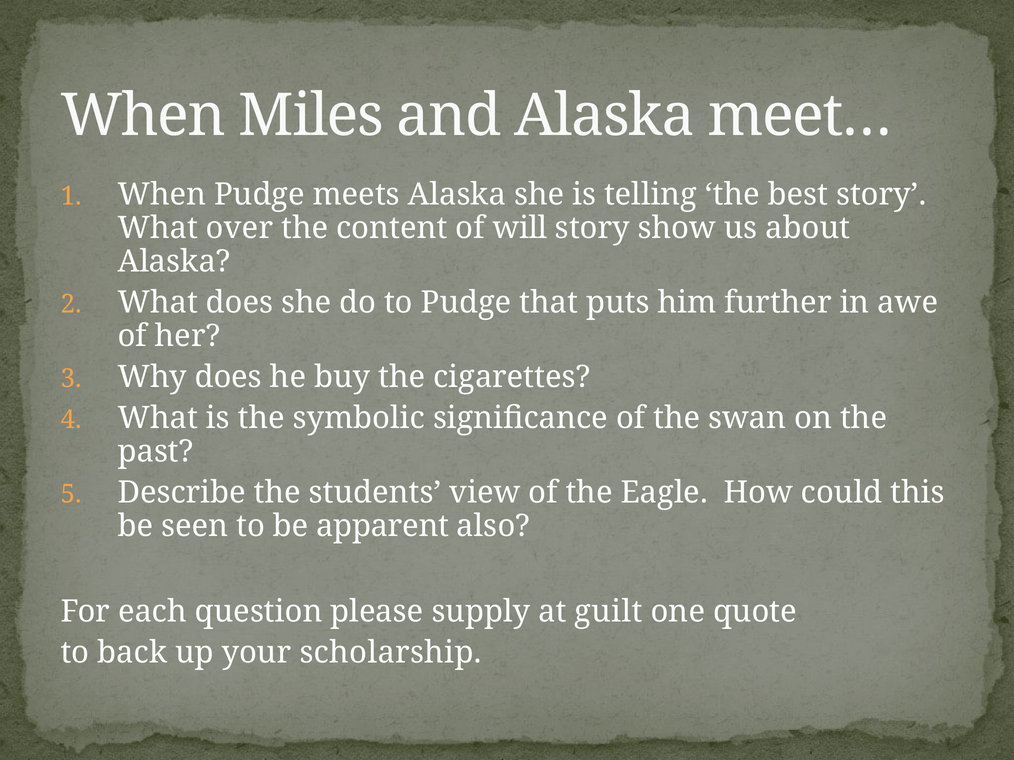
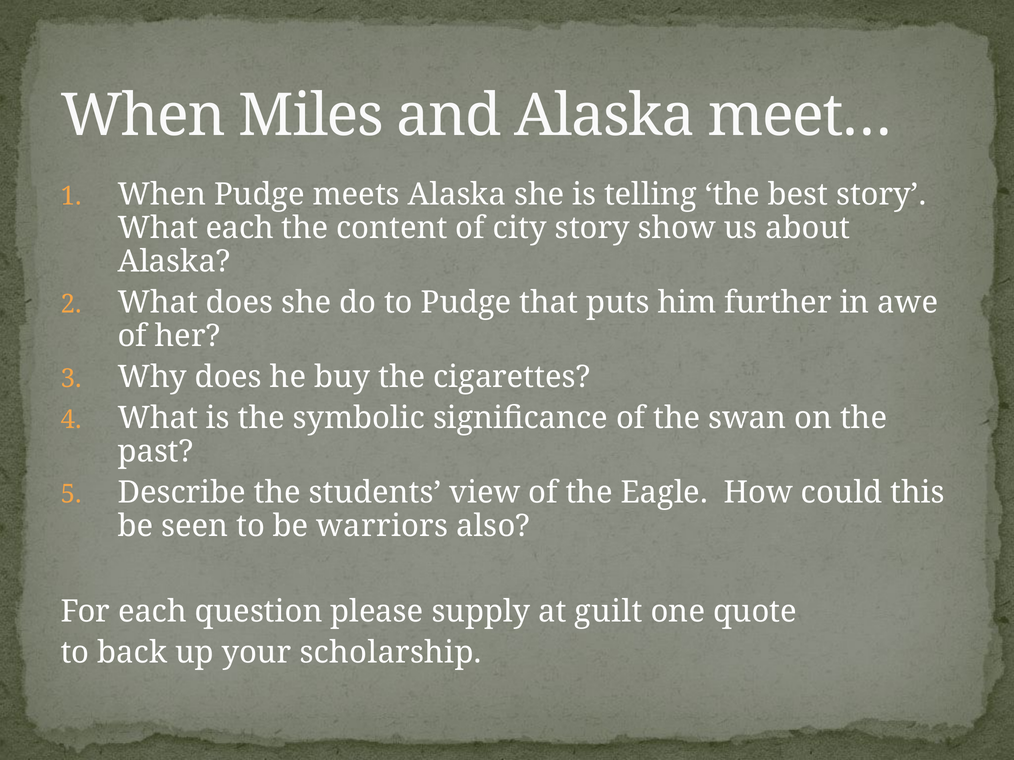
What over: over -> each (240, 228)
will: will -> city (520, 228)
apparent: apparent -> warriors (382, 526)
